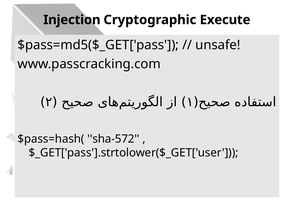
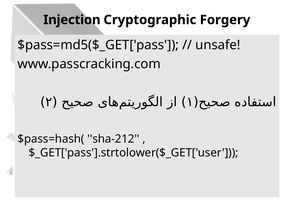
Execute: Execute -> Forgery (225, 20)
sha-572: sha-572 -> sha-212 (113, 139)
